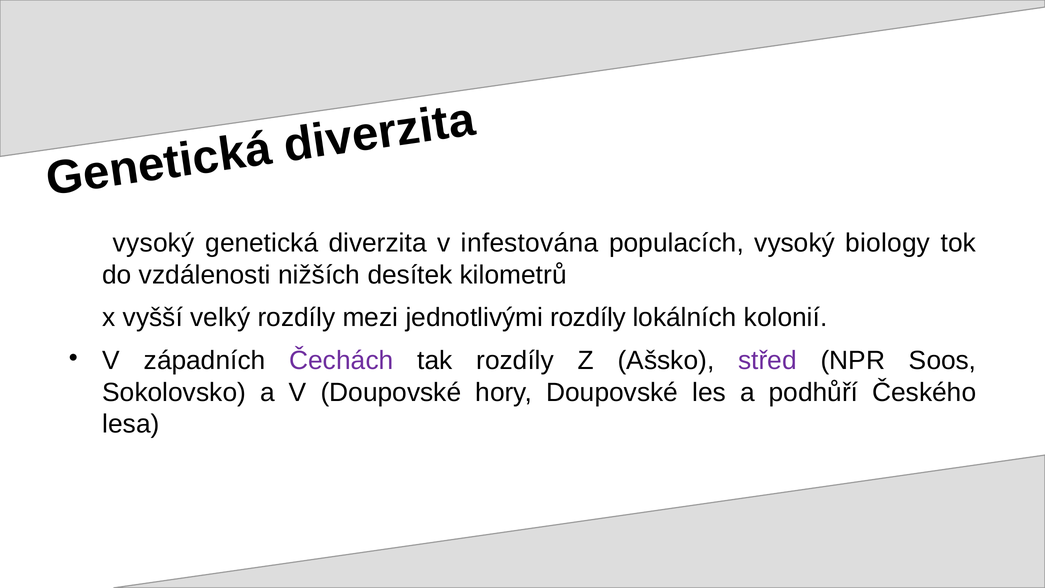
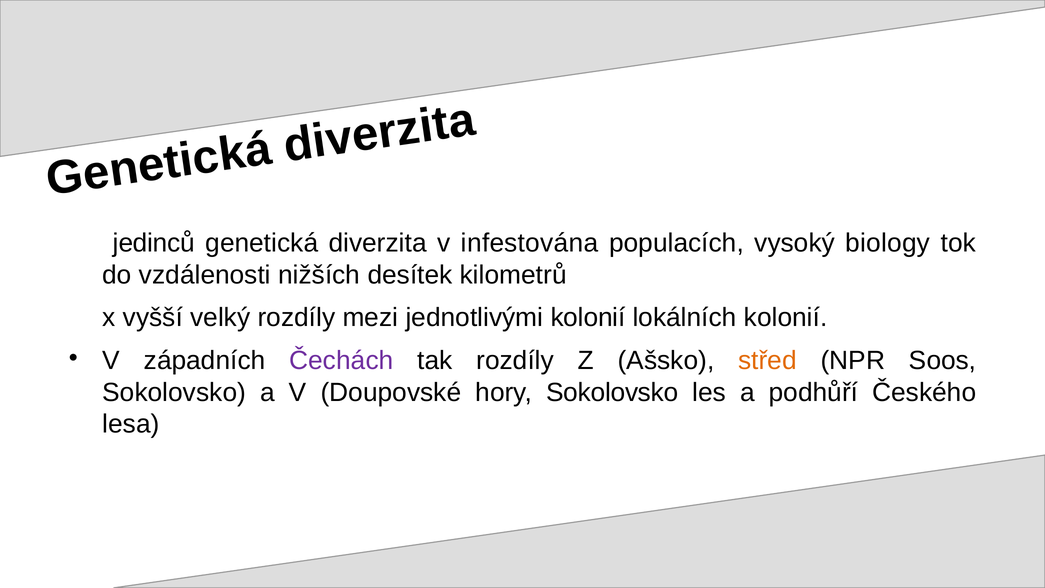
vysoký: vysoký -> jedinců (154, 243)
jednotlivými rozdíly: rozdíly -> kolonií (588, 318)
střed colour: purple -> orange (767, 361)
hory Doupovské: Doupovské -> Sokolovsko (612, 392)
